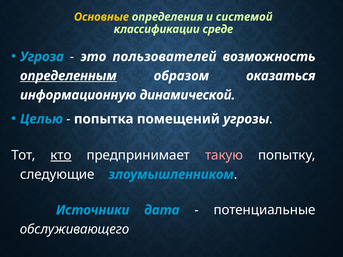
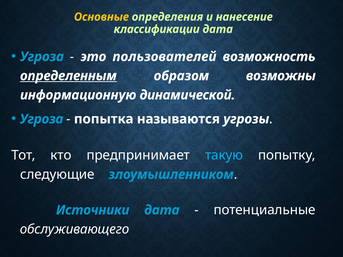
системой: системой -> нанесение (244, 17)
классификации среде: среде -> дата (218, 29)
оказаться: оказаться -> возможны (281, 76)
Целью: Целью -> Угроза (42, 119)
помещений: помещений -> называются (178, 119)
кто underline: present -> none (61, 155)
такую colour: pink -> light blue (224, 155)
